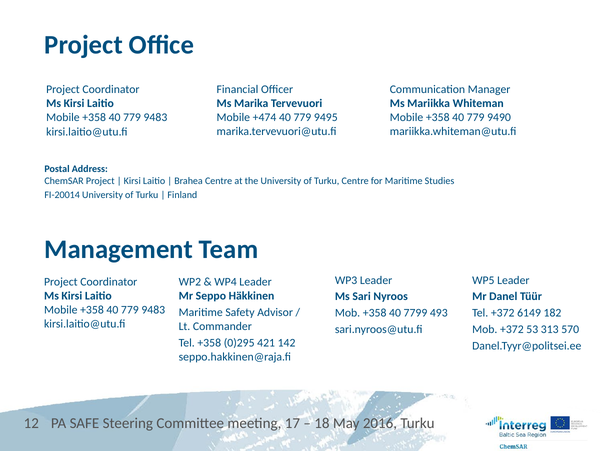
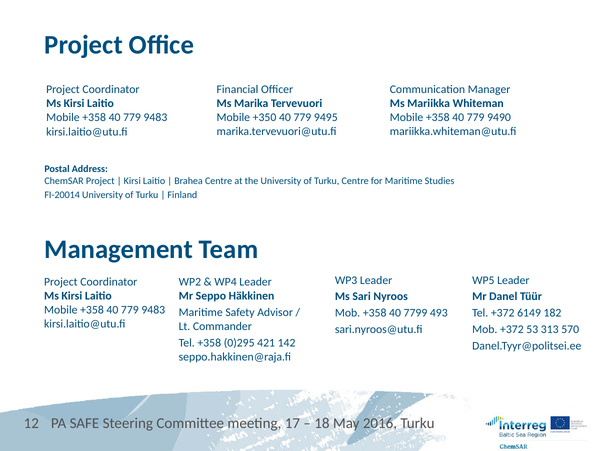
+474: +474 -> +350 (265, 118)
